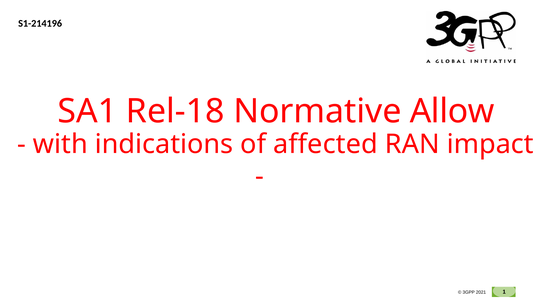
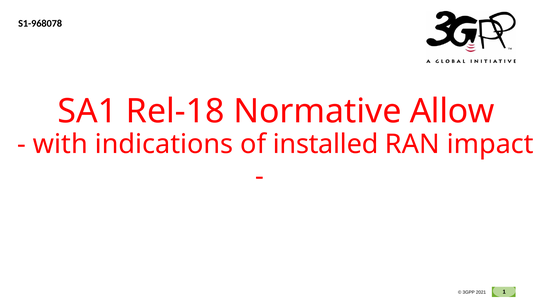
S1-214196: S1-214196 -> S1-968078 (40, 23)
affected: affected -> installed (326, 144)
